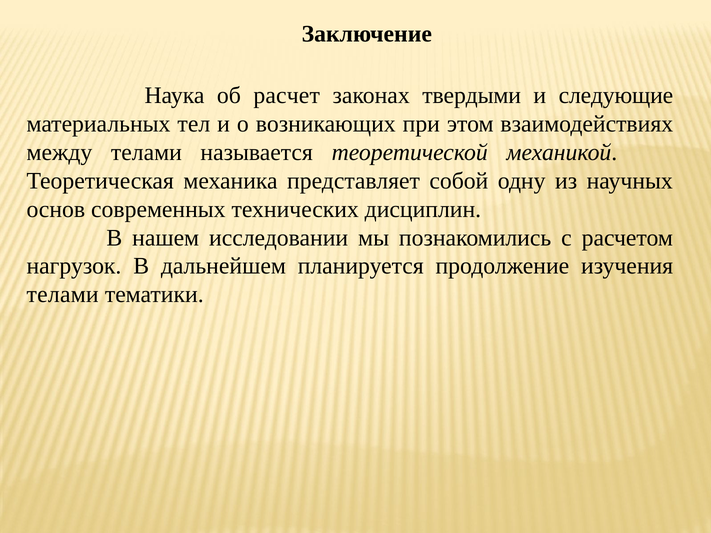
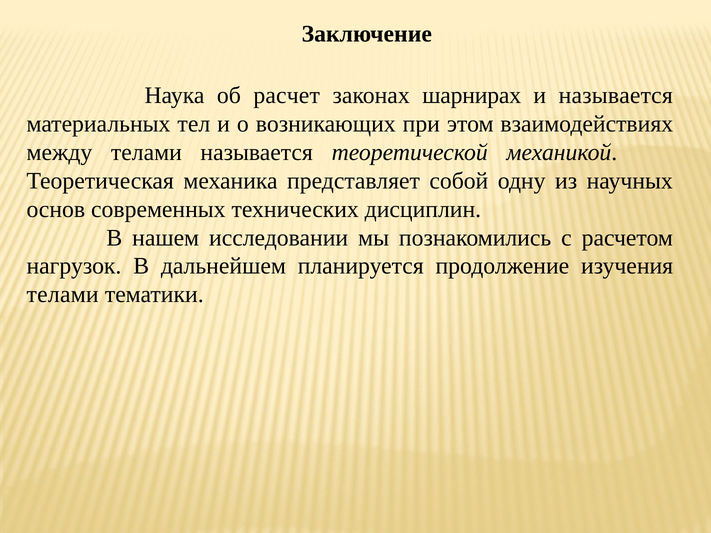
твердыми: твердыми -> шарнирах (472, 96)
и следующие: следующие -> называется (616, 96)
